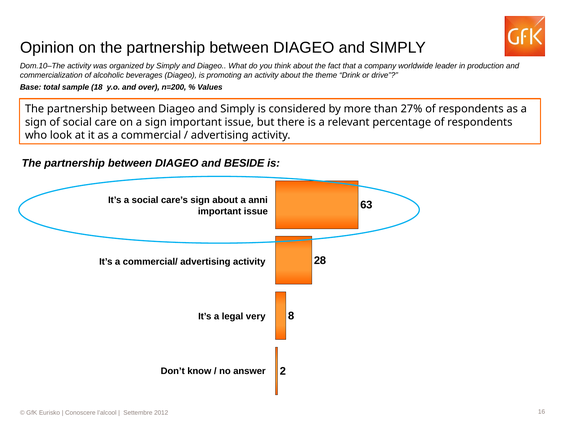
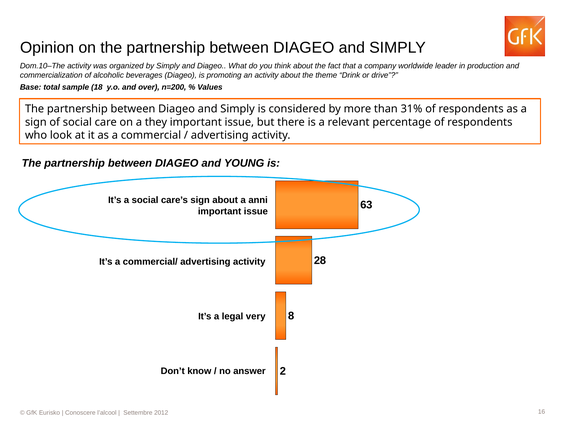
27%: 27% -> 31% (411, 109)
on a sign: sign -> they (156, 122)
BESIDE: BESIDE -> YOUNG (244, 163)
